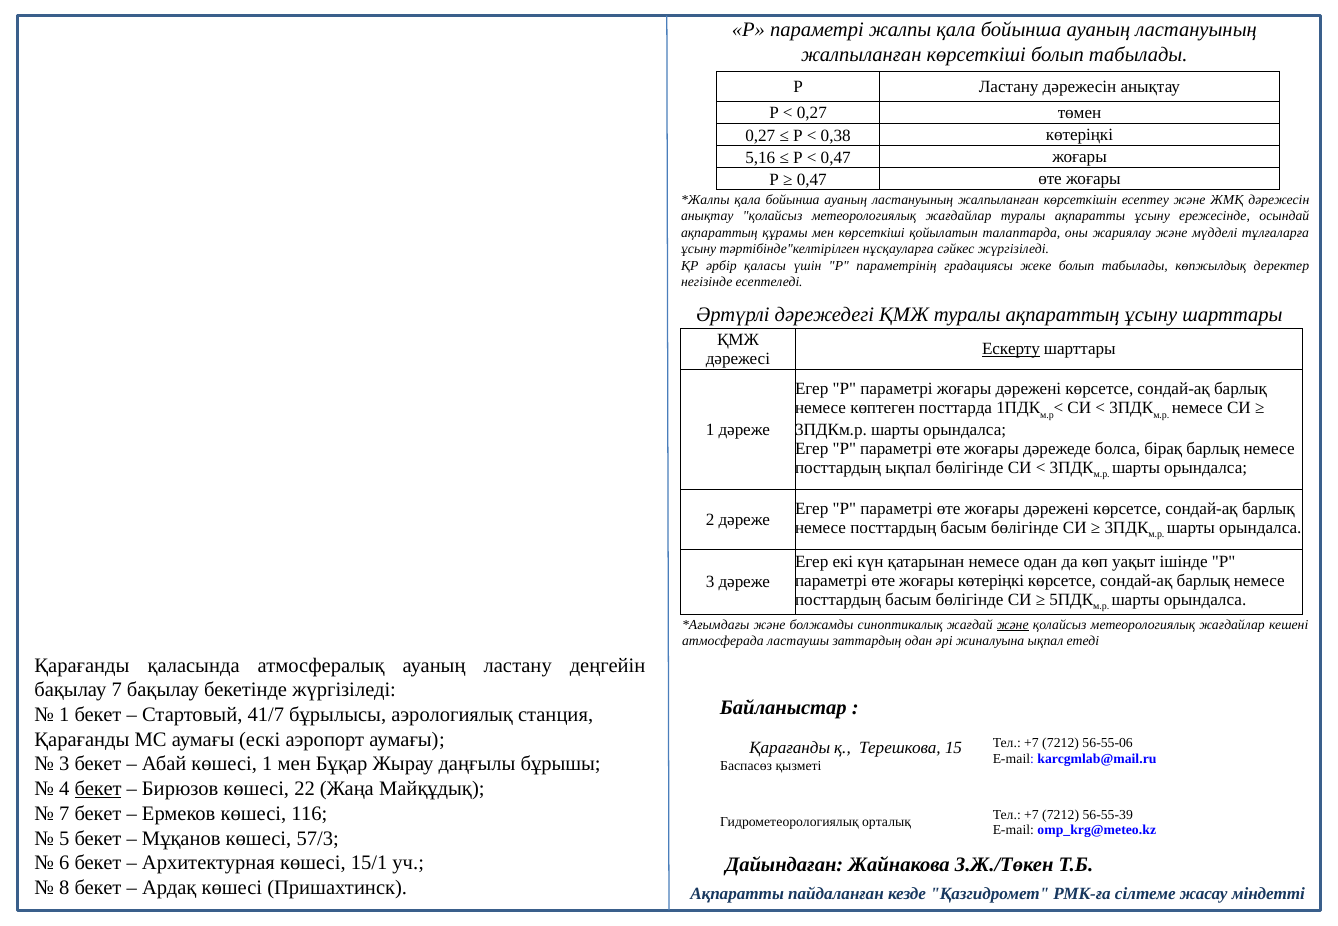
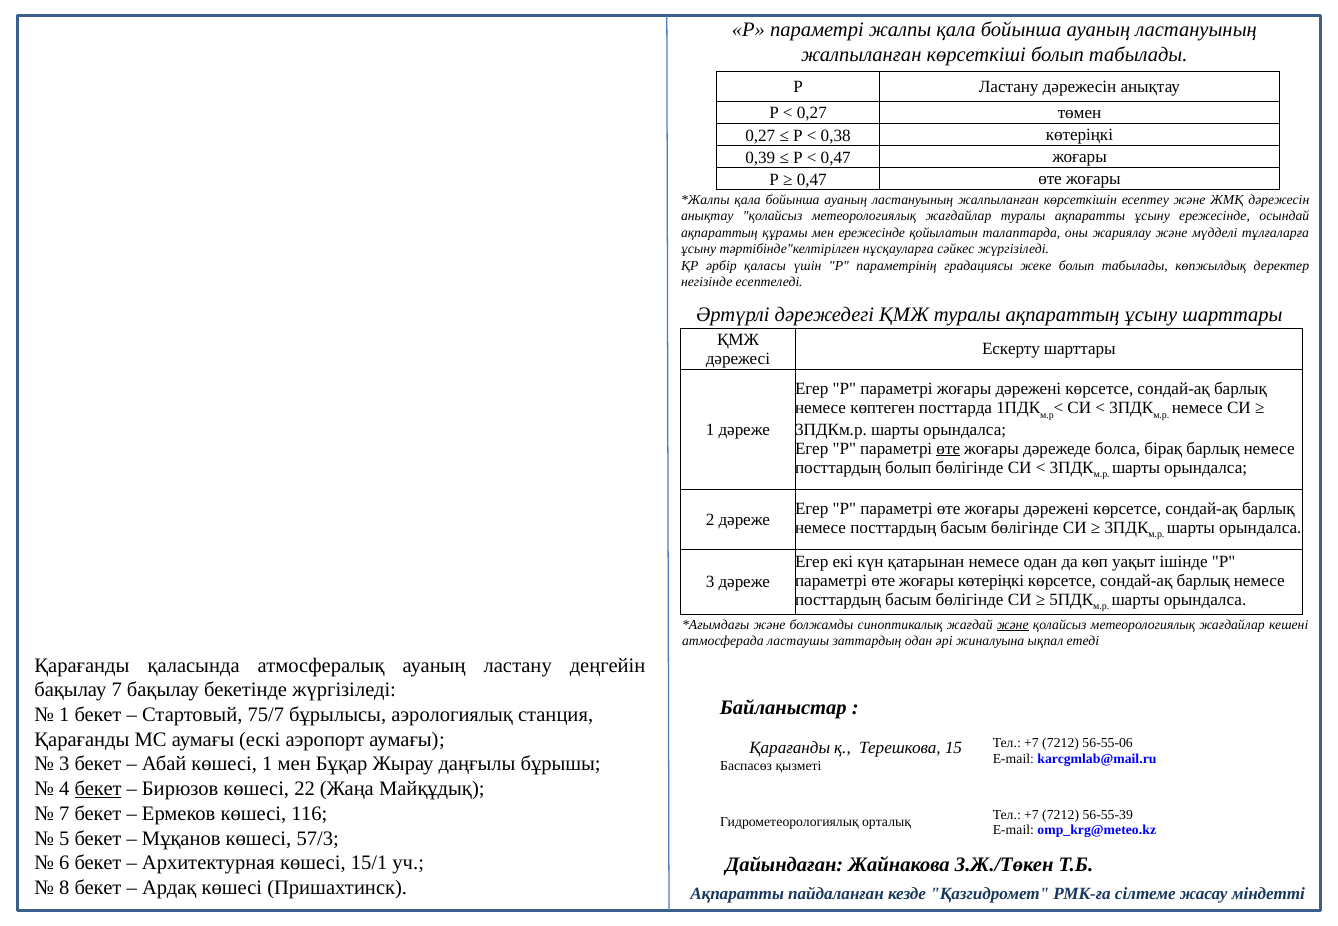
5,16: 5,16 -> 0,39 (760, 157)
мен көрсеткіші: көрсеткіші -> ережесінде (872, 233)
Ескерту underline: present -> none (1011, 349)
өте underline: none -> present (948, 449)
посттардың ықпал: ықпал -> болып (908, 468)
41/7: 41/7 -> 75/7 (266, 715)
